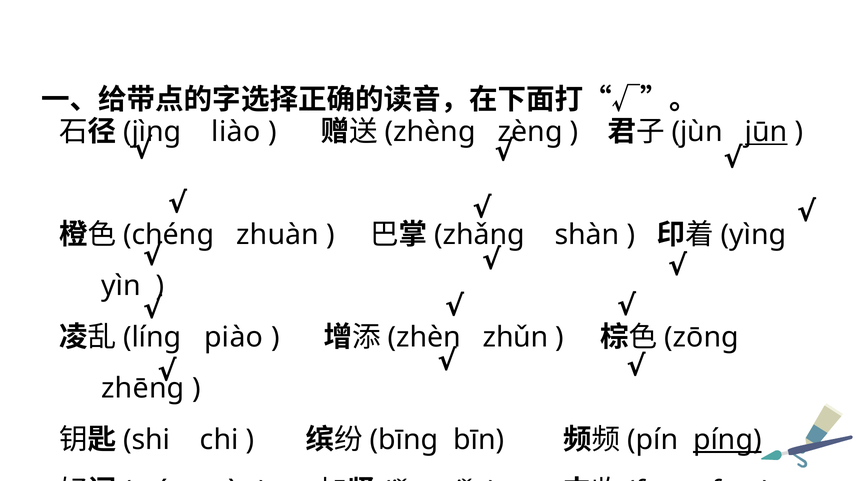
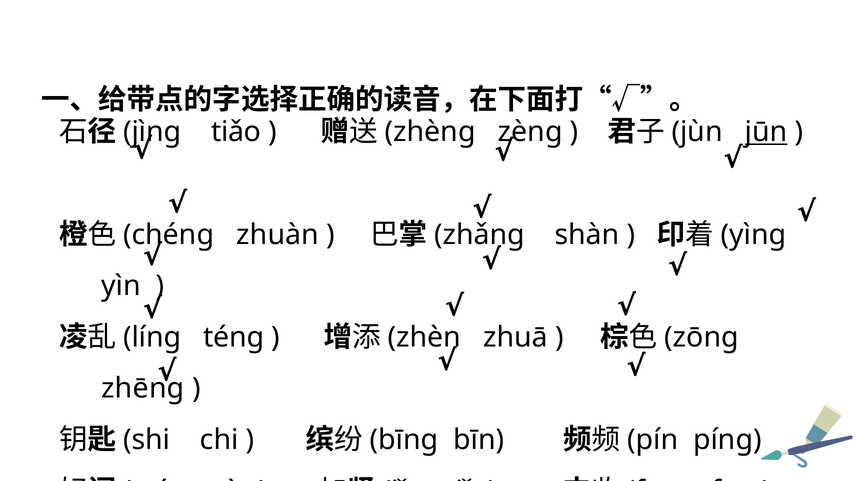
liào: liào -> tiǎo (236, 132)
piào: piào -> téng (234, 338)
zhǔn: zhǔn -> zhuā (516, 338)
píng underline: present -> none (727, 440)
